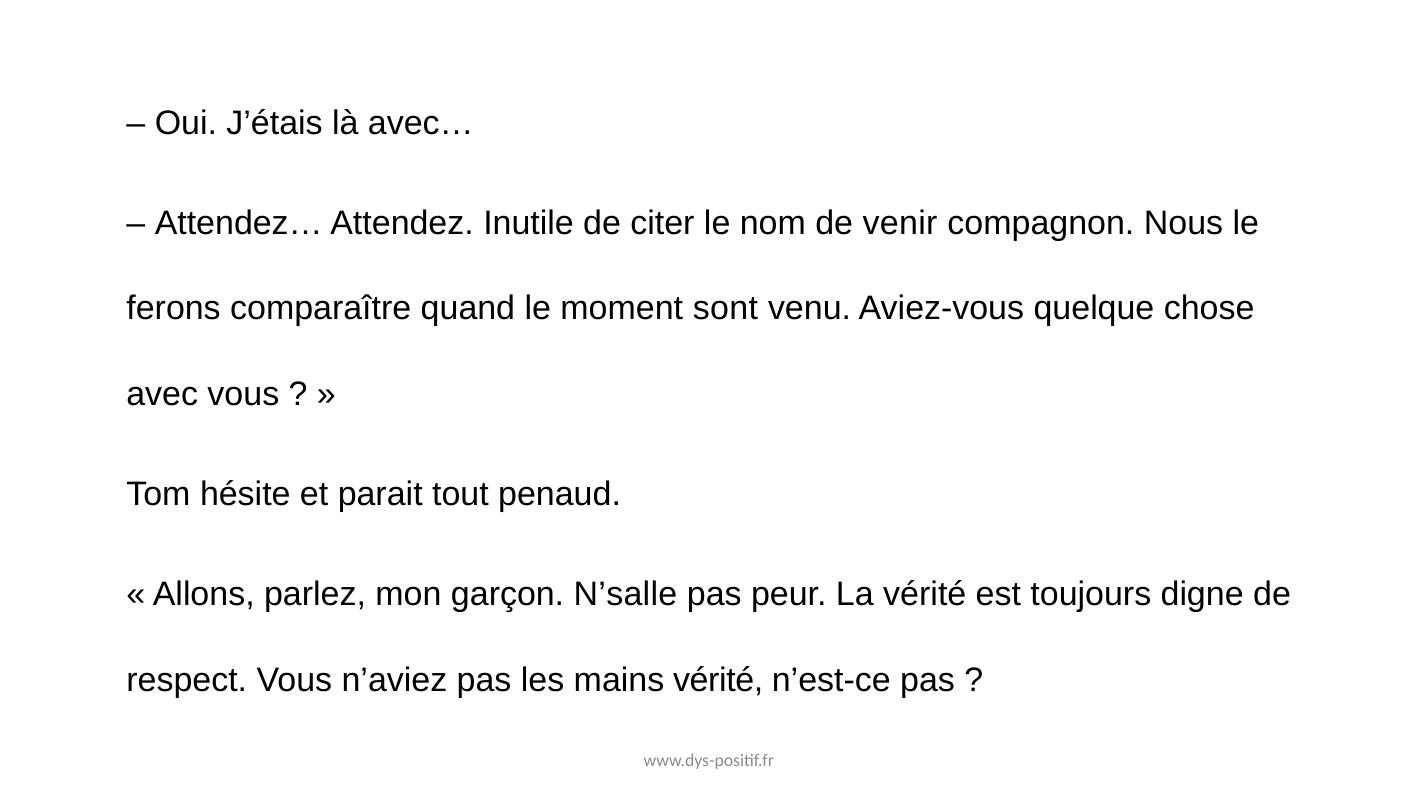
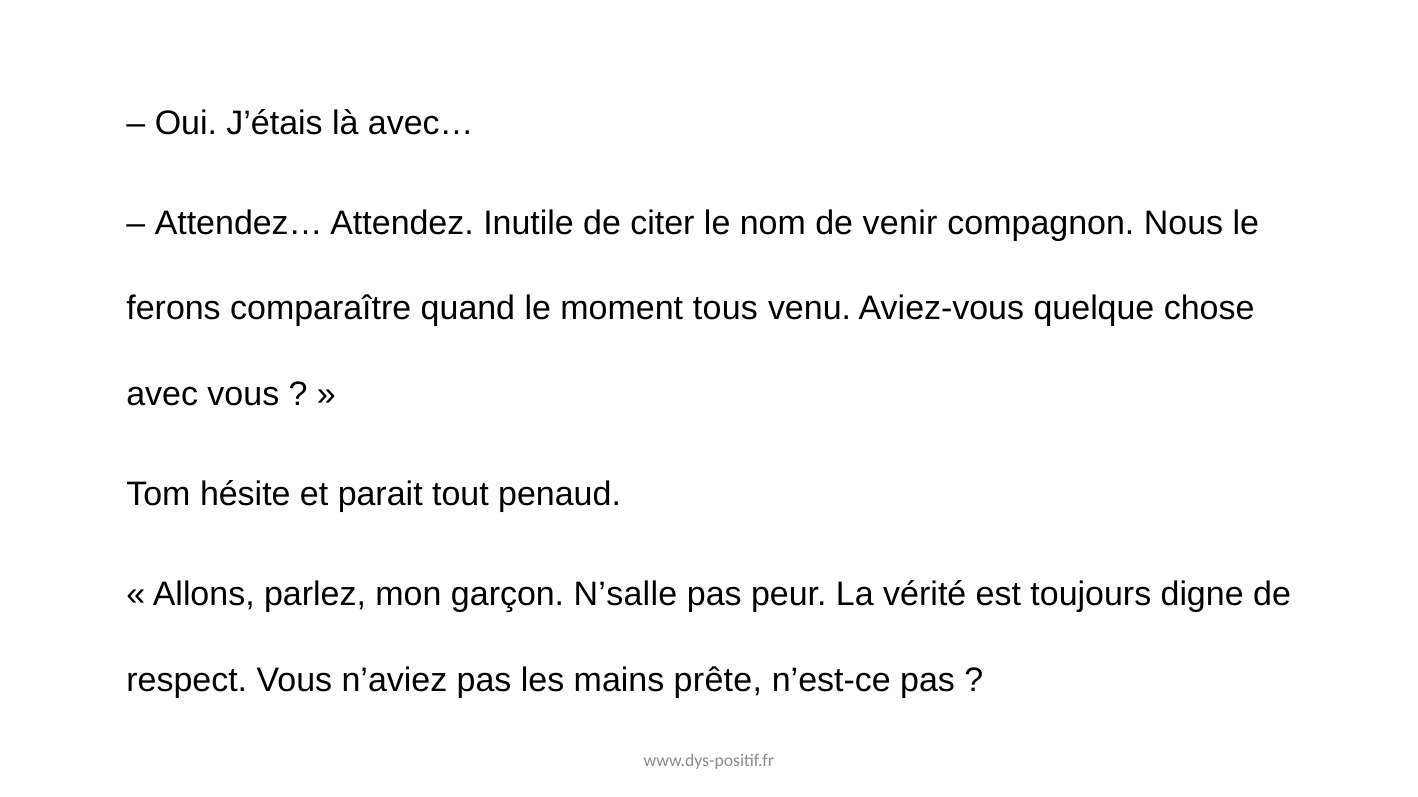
sont: sont -> tous (725, 309)
mains vérité: vérité -> prête (718, 681)
